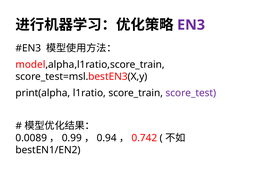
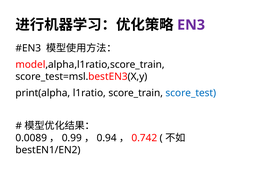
score_test colour: purple -> blue (191, 93)
